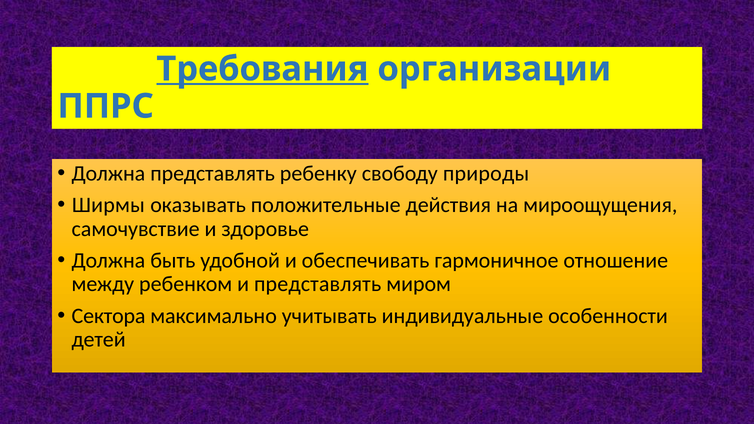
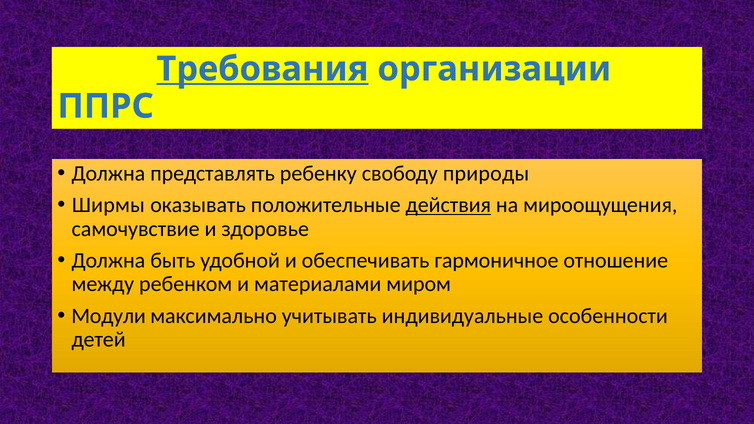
действия underline: none -> present (448, 205)
и представлять: представлять -> материалами (318, 284)
Сектора: Сектора -> Модули (109, 316)
